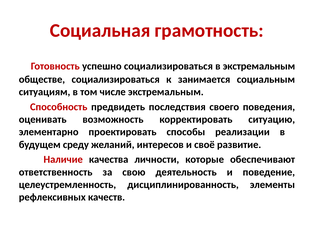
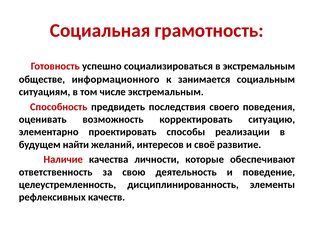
обществе социализироваться: социализироваться -> информационного (116, 79)
среду: среду -> найти (76, 144)
